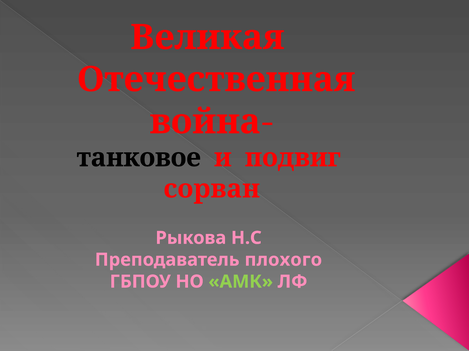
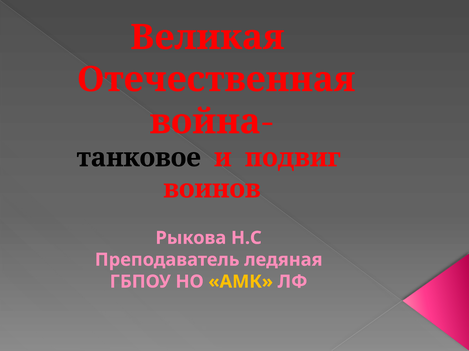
сорван: сорван -> воинов (212, 189)
плохого: плохого -> ледяная (283, 260)
АМК colour: light green -> yellow (241, 282)
